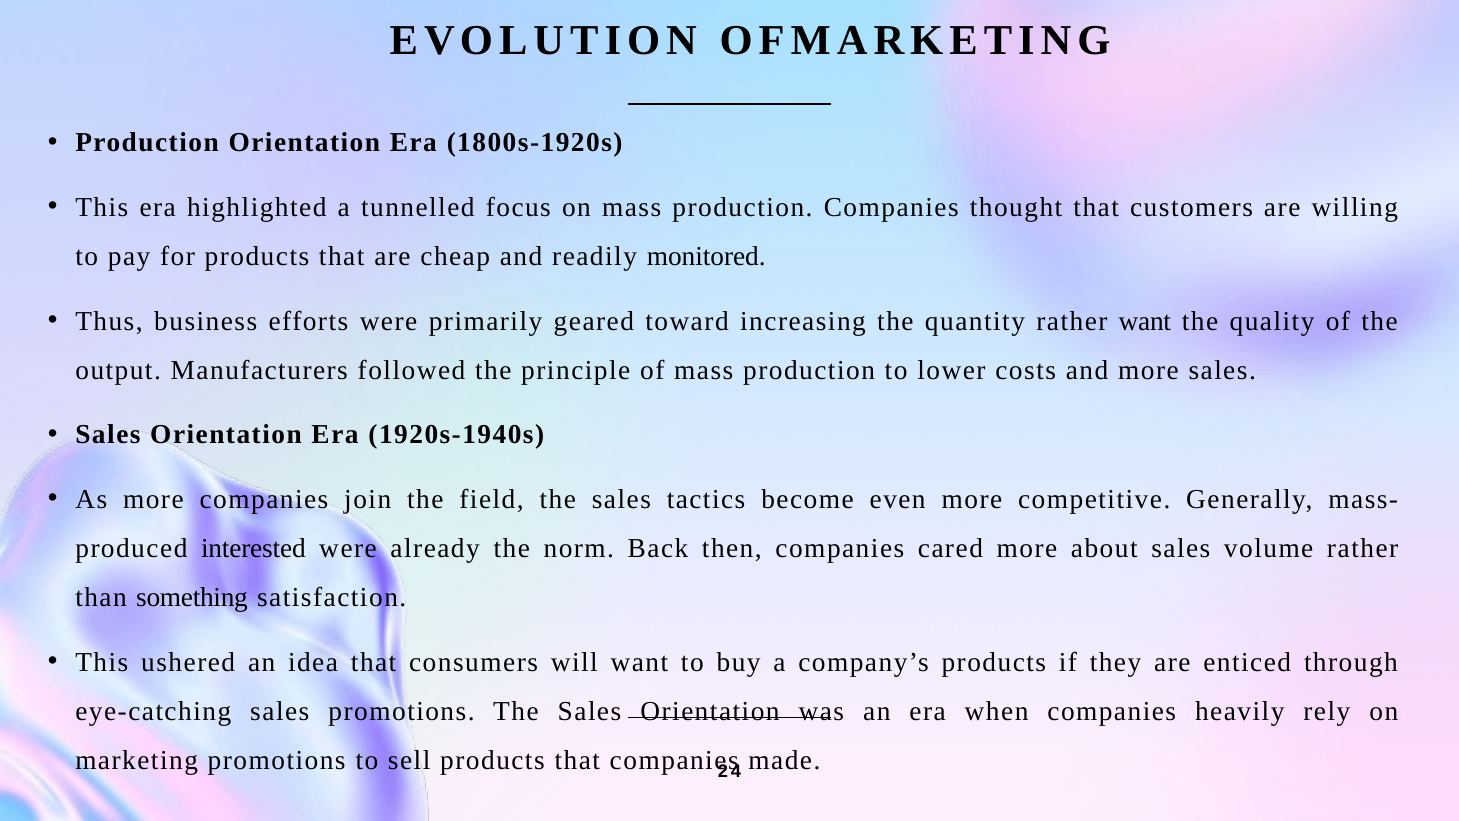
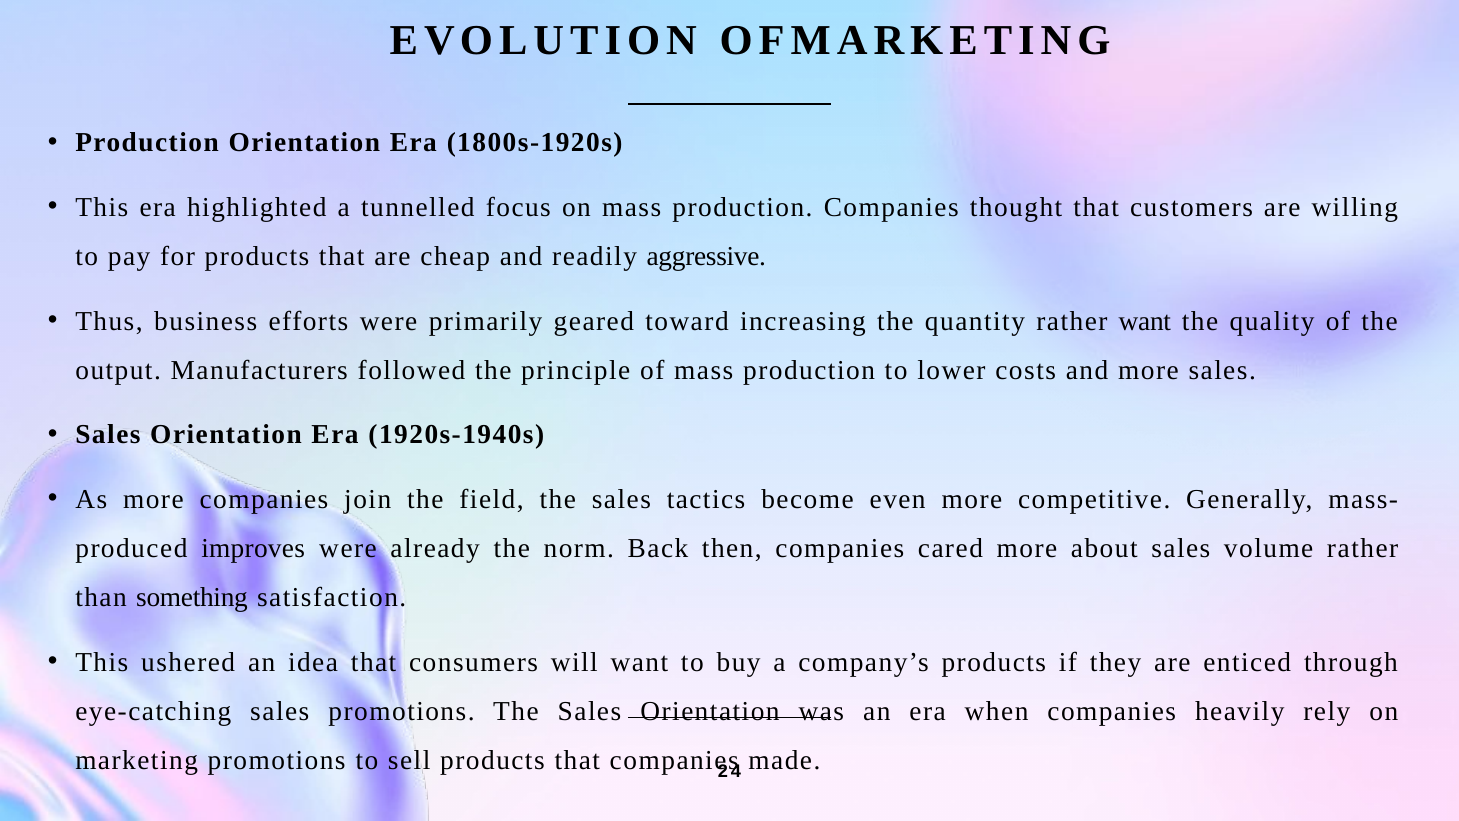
monitored: monitored -> aggressive (706, 256)
interested: interested -> improves (253, 548)
